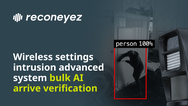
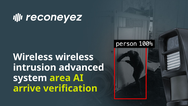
Wireless settings: settings -> wireless (74, 57)
bulk: bulk -> area (60, 78)
